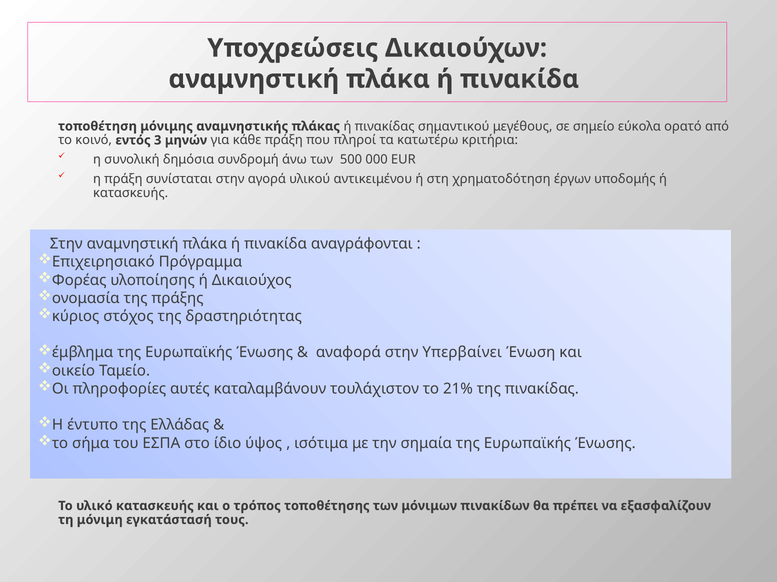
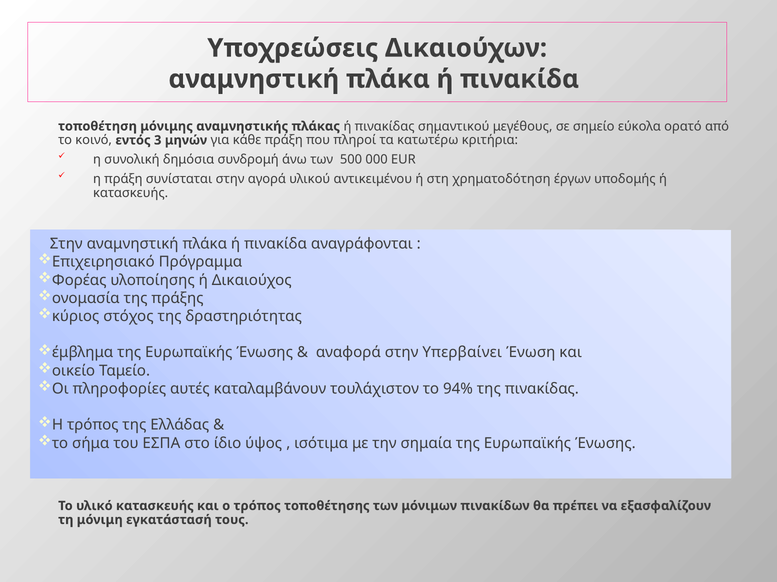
21%: 21% -> 94% (458, 389)
Η έντυπο: έντυπο -> τρόπος (93, 426)
